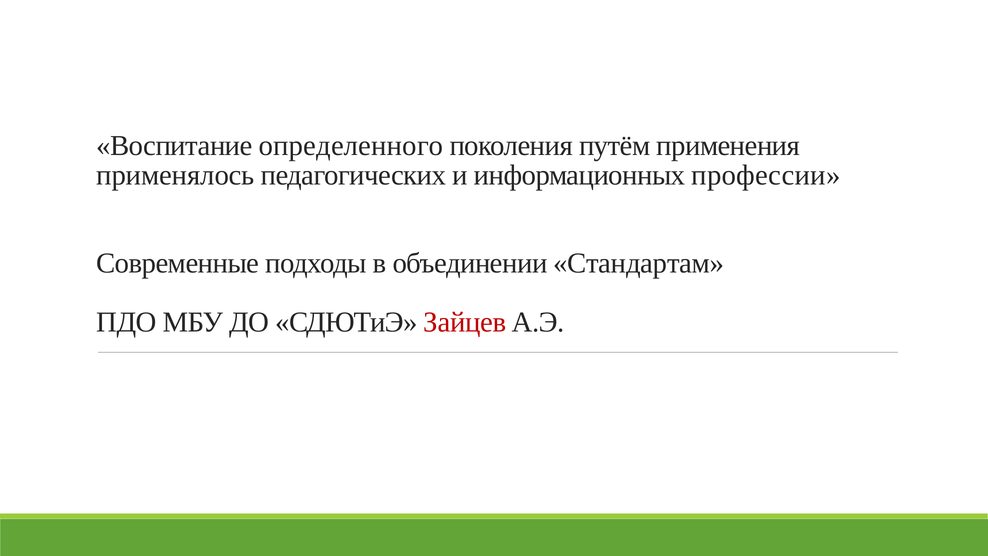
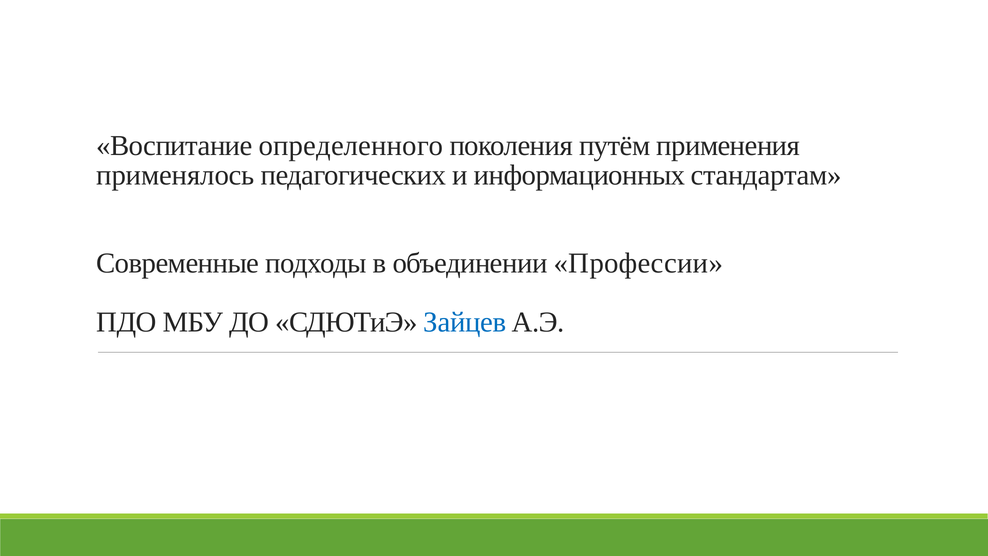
профессии: профессии -> стандартам (766, 175)
Стандартам: Стандартам -> Профессии (638, 263)
Зайцев colour: red -> blue (465, 322)
